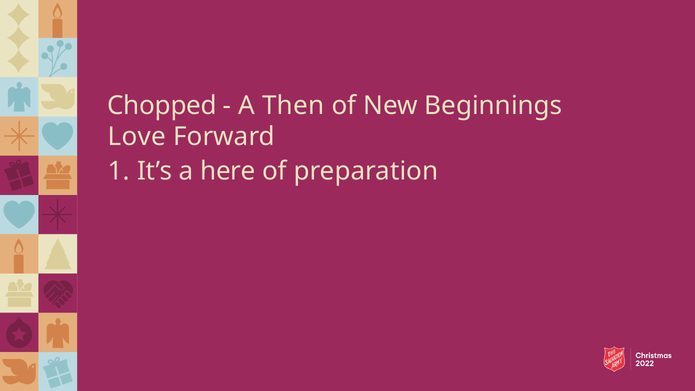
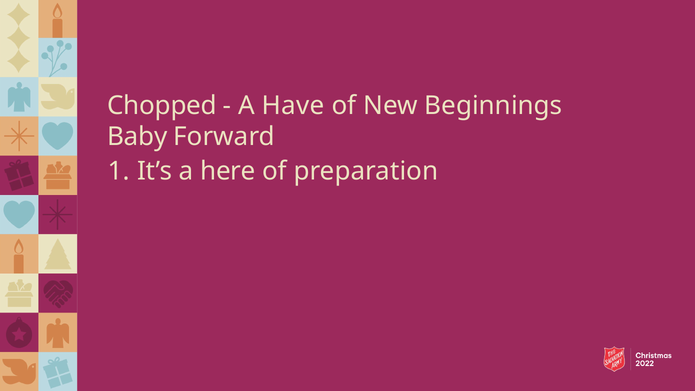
Then: Then -> Have (293, 105)
Love: Love -> Baby (137, 137)
